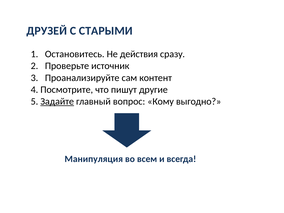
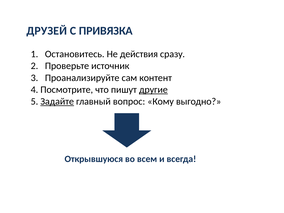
СТАРЫМИ: СТАРЫМИ -> ПРИВЯЗКА (106, 31)
другие underline: none -> present (153, 90)
Манипуляция: Манипуляция -> Открывшуюся (94, 159)
